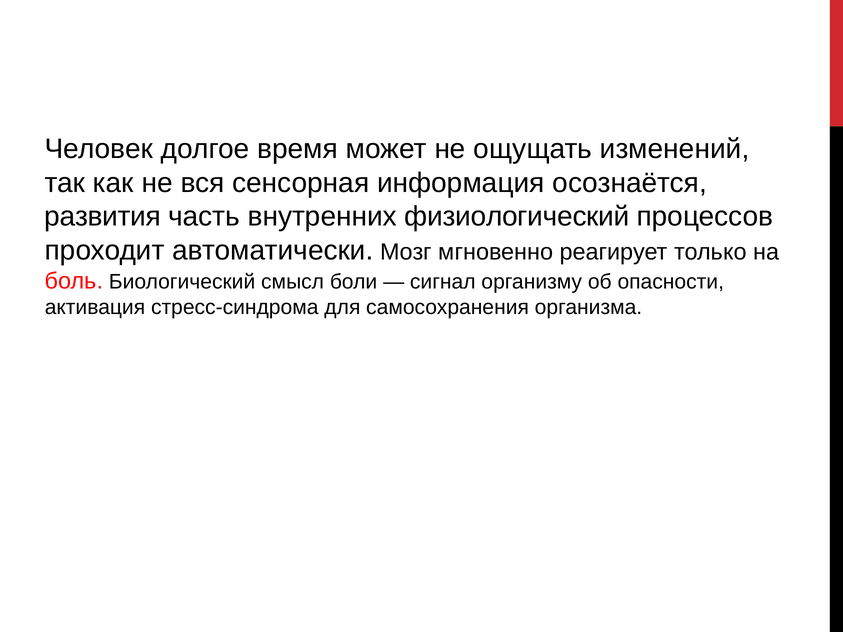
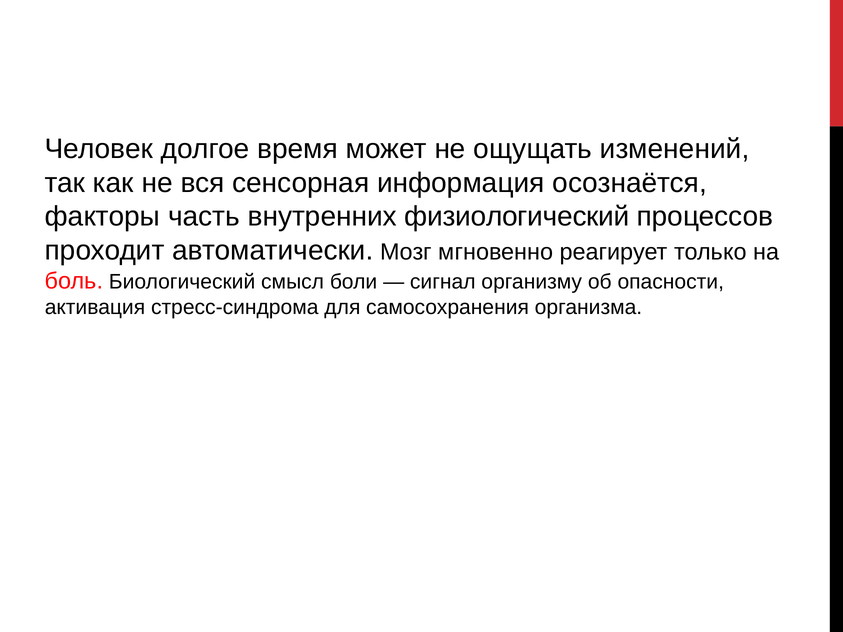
развития: развития -> факторы (102, 217)
